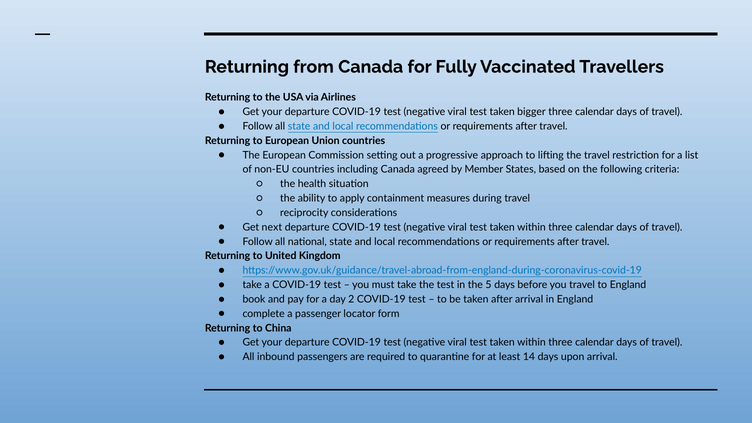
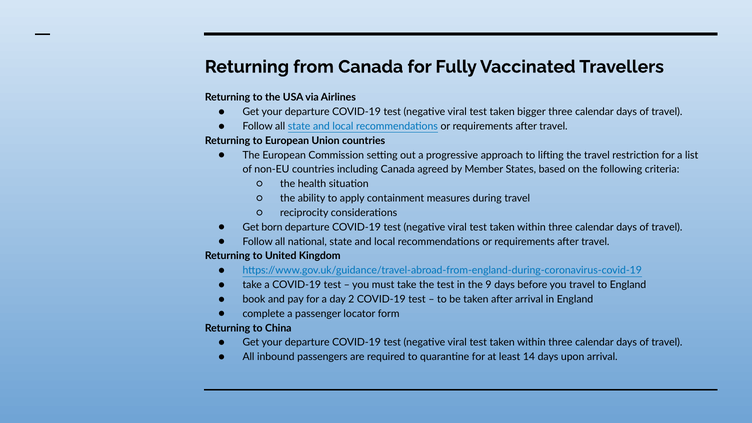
next: next -> born (272, 227)
5: 5 -> 9 (489, 285)
